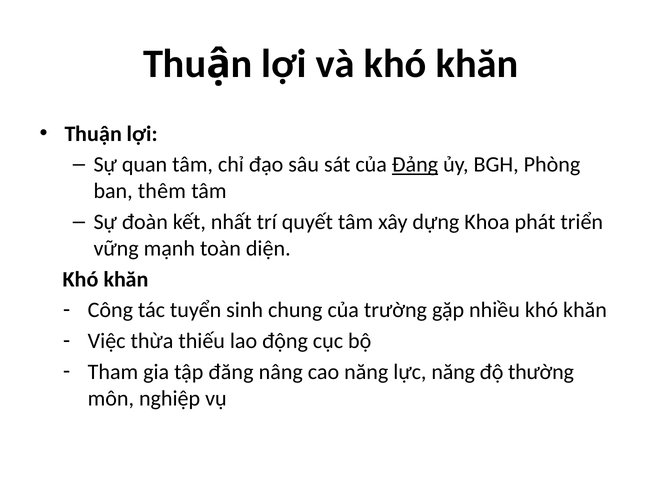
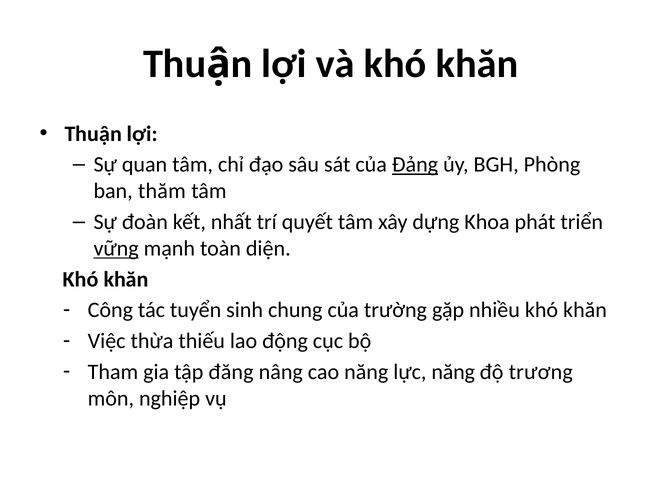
thêm: thêm -> thăm (162, 191)
vững underline: none -> present (116, 249)
thường: thường -> trương (541, 372)
